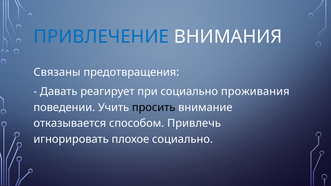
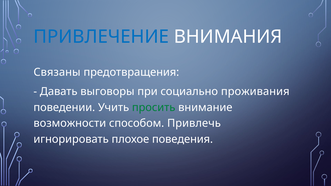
реагирует: реагирует -> выговоры (107, 92)
просить colour: black -> green (154, 108)
отказывается: отказывается -> возможности (70, 123)
плохое социально: социально -> поведения (182, 139)
